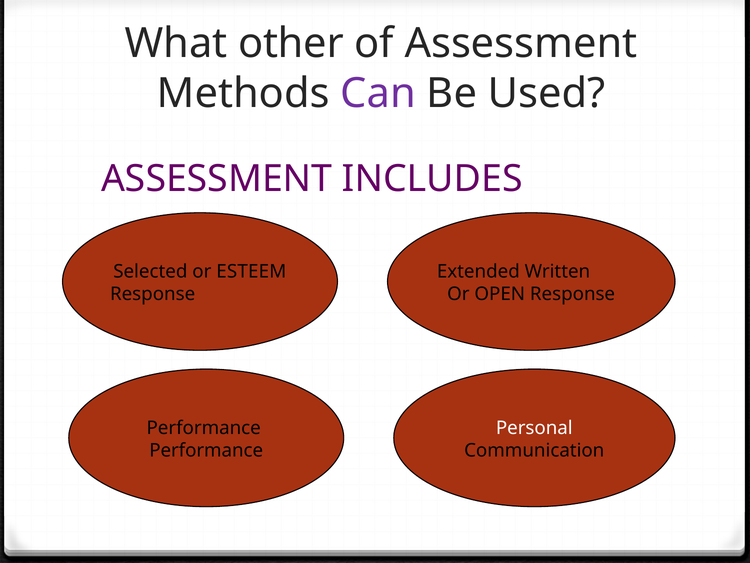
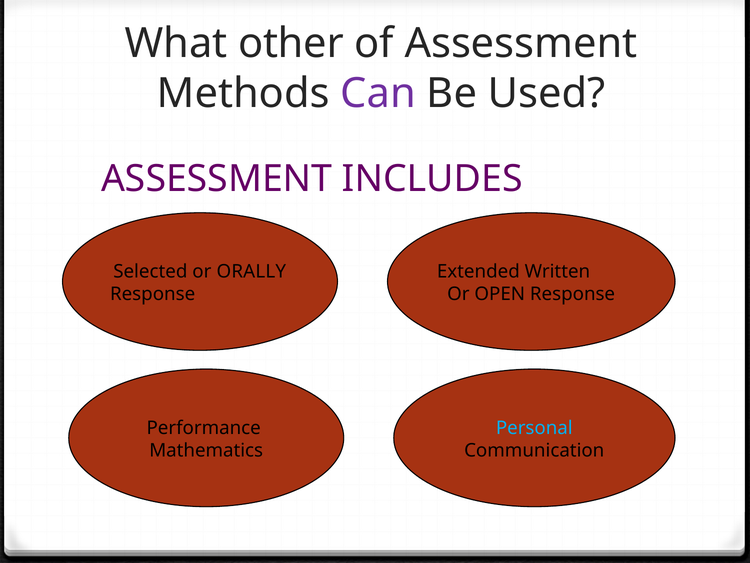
ESTEEM: ESTEEM -> ORALLY (251, 271)
Personal colour: white -> light blue (534, 428)
Performance: Performance -> Mathematics (206, 450)
